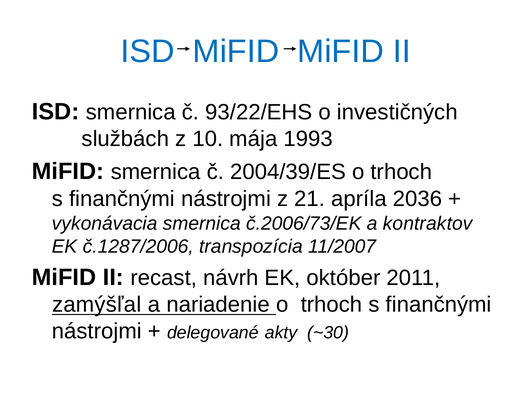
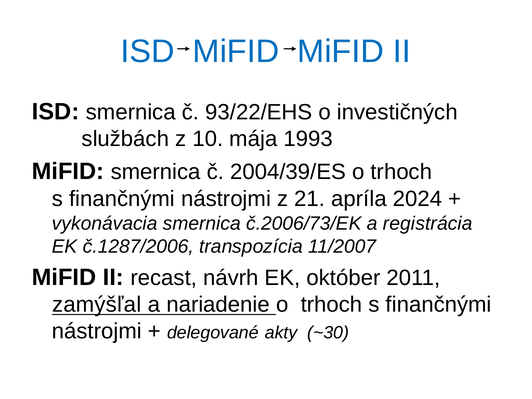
2036: 2036 -> 2024 (417, 199)
kontraktov: kontraktov -> registrácia (428, 223)
